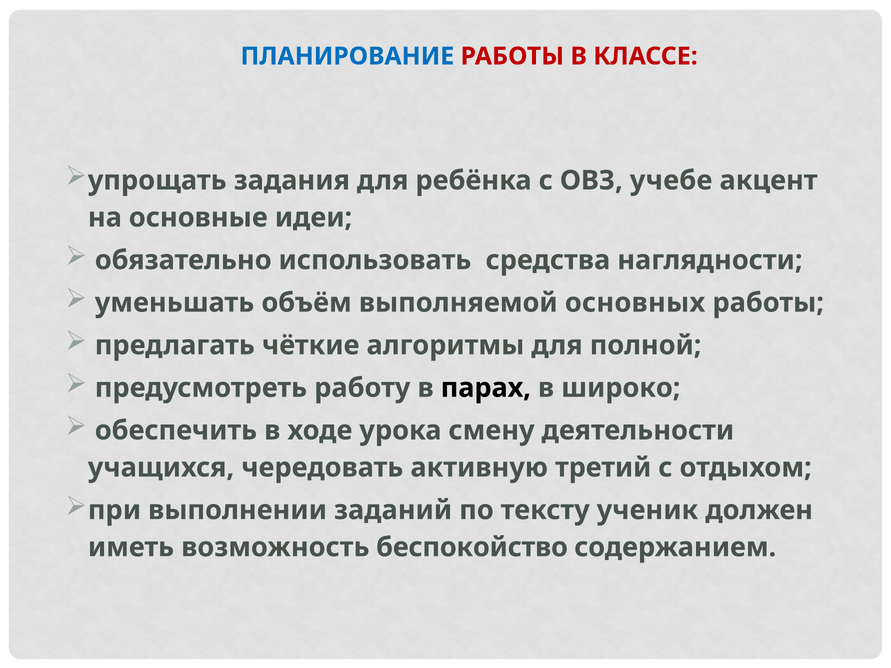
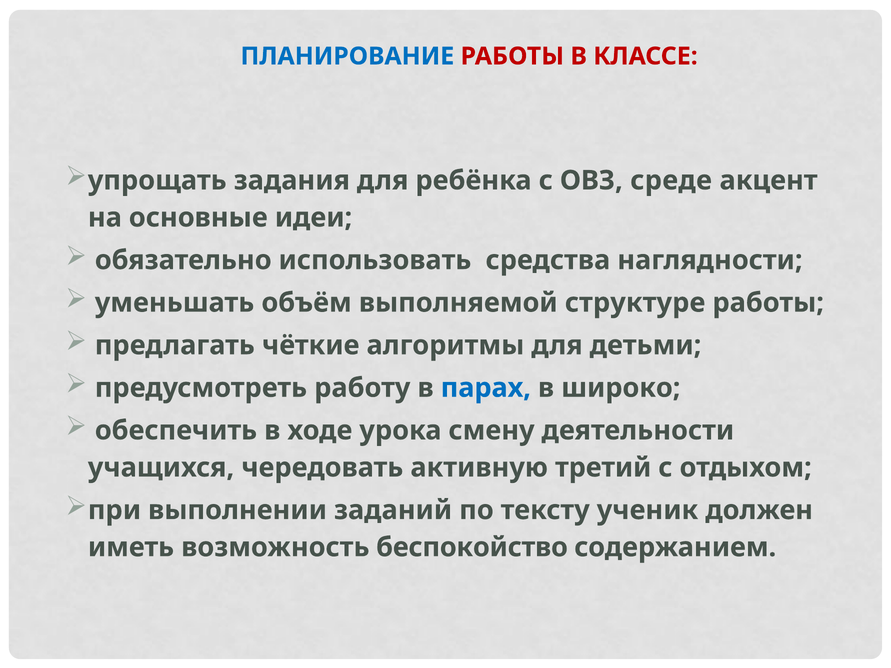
учебе: учебе -> среде (671, 181)
основных: основных -> структуре (635, 303)
полной: полной -> детьми (646, 345)
парах colour: black -> blue (486, 388)
